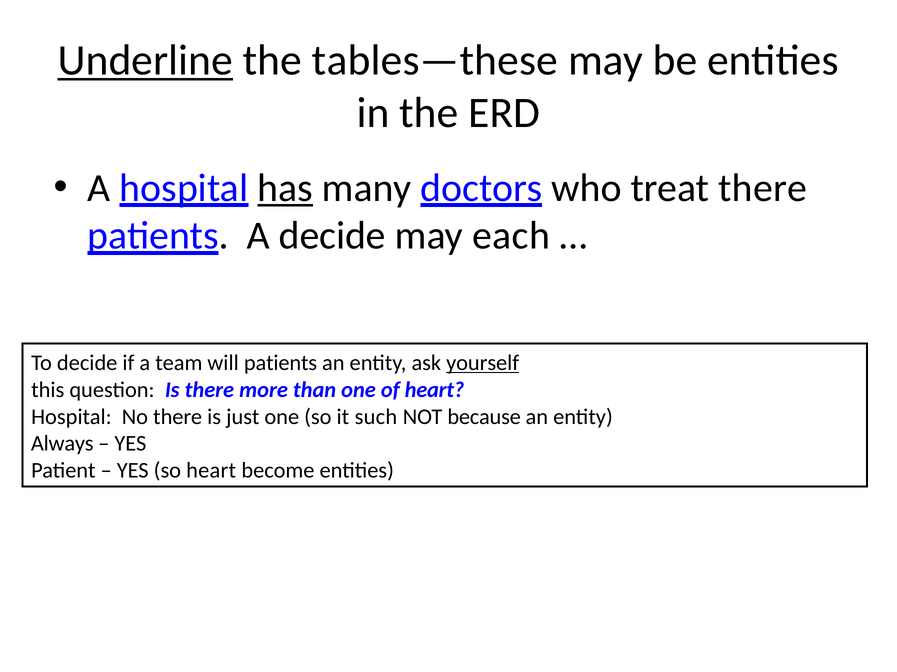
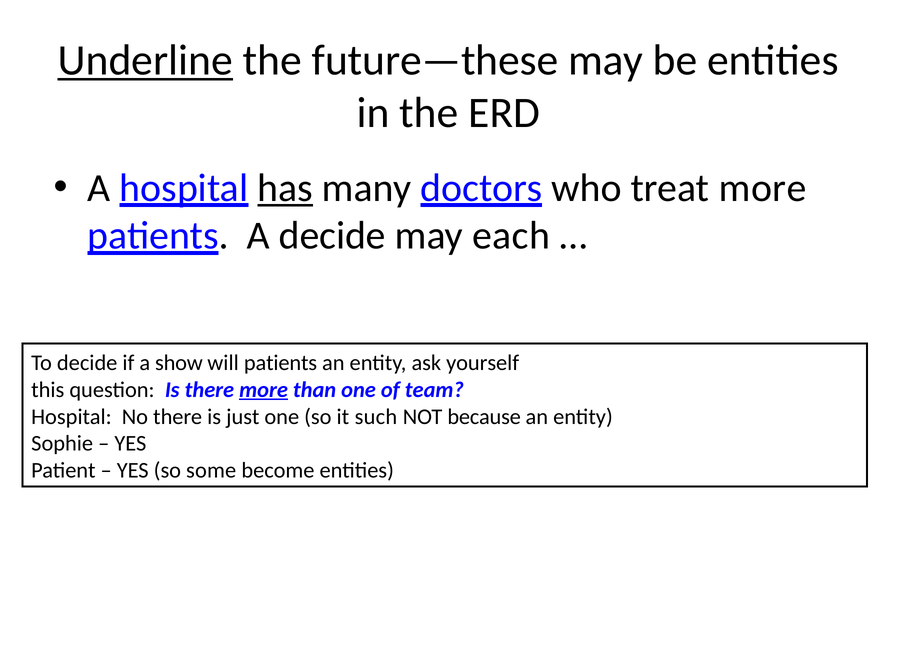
tables—these: tables—these -> future—these (435, 61)
treat there: there -> more (763, 188)
team: team -> show (179, 363)
yourself underline: present -> none (483, 363)
more underline: none -> present (264, 390)
of heart: heart -> team (434, 390)
Always: Always -> Sophie (62, 444)
so heart: heart -> some (211, 471)
